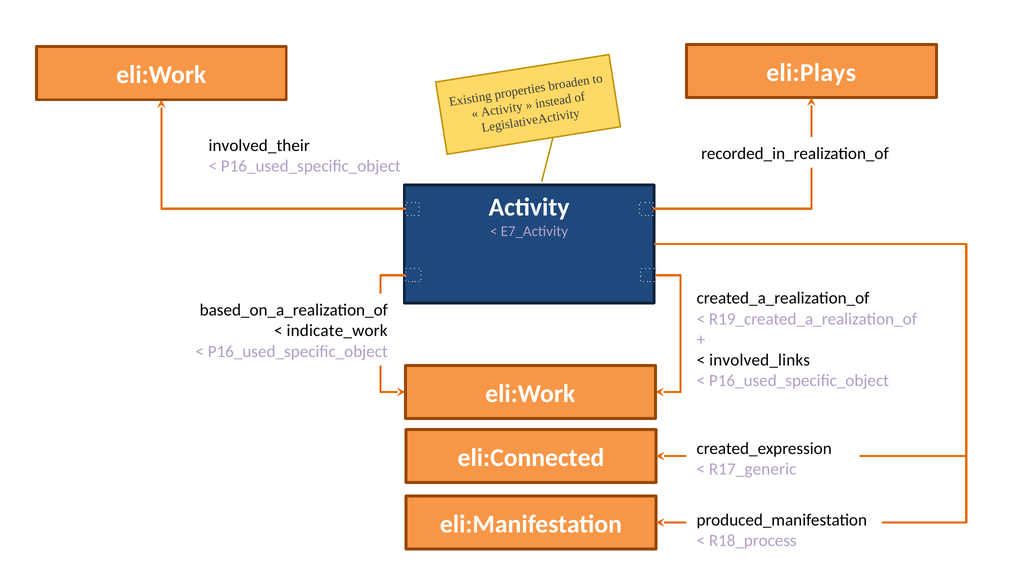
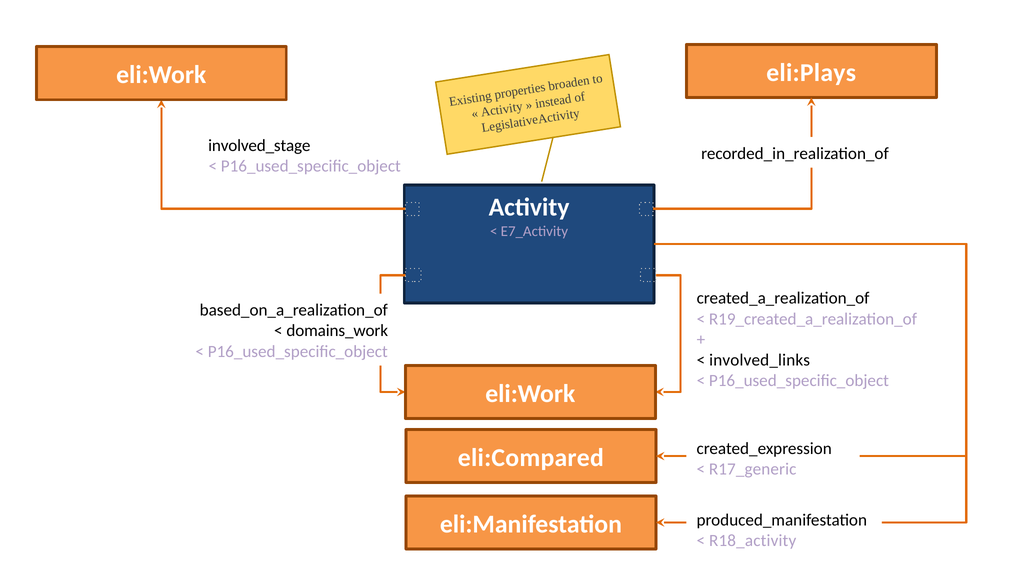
involved_their: involved_their -> involved_stage (259, 146)
indicate_work: indicate_work -> domains_work (337, 331)
eli:Connected: eli:Connected -> eli:Compared (531, 458)
R18_process: R18_process -> R18_activity (753, 541)
